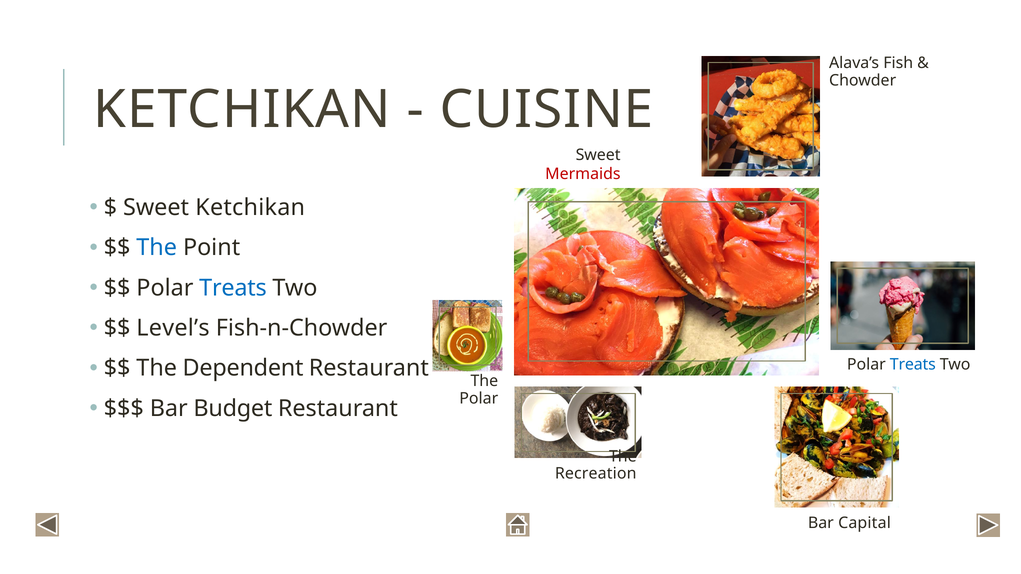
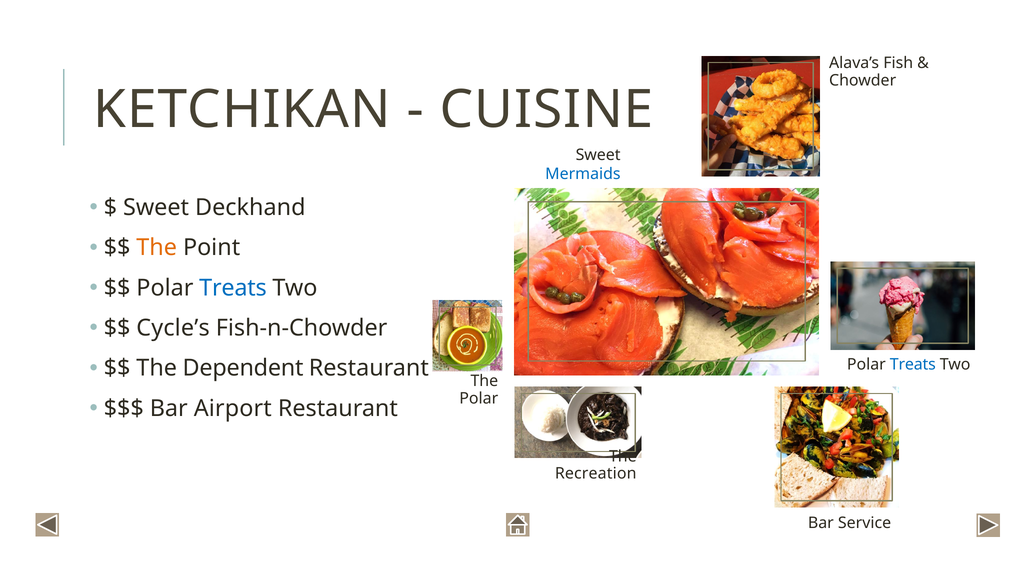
Mermaids colour: red -> blue (583, 174)
Sweet Ketchikan: Ketchikan -> Deckhand (250, 208)
The colour: blue -> orange (157, 248)
Level’s: Level’s -> Cycle’s (173, 328)
Budget: Budget -> Airport (233, 409)
Capital: Capital -> Service (865, 523)
